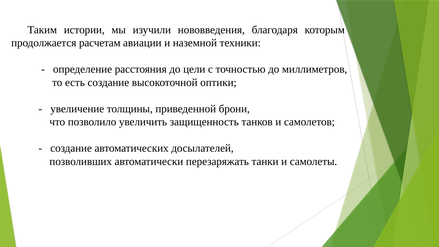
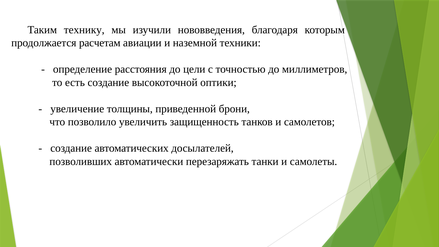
истории: истории -> технику (84, 30)
